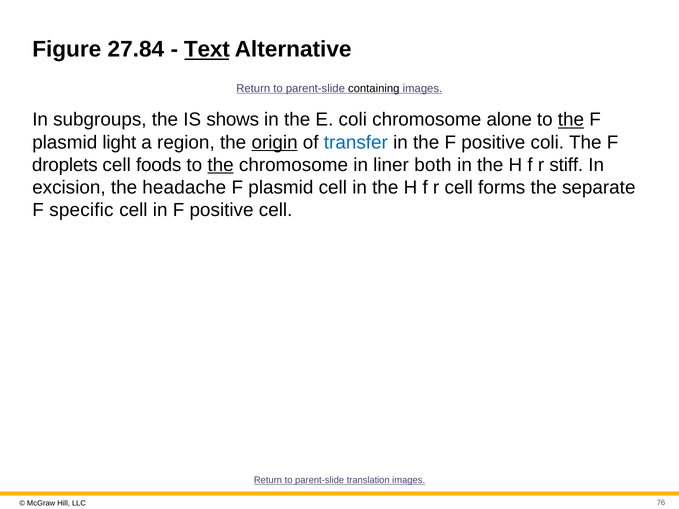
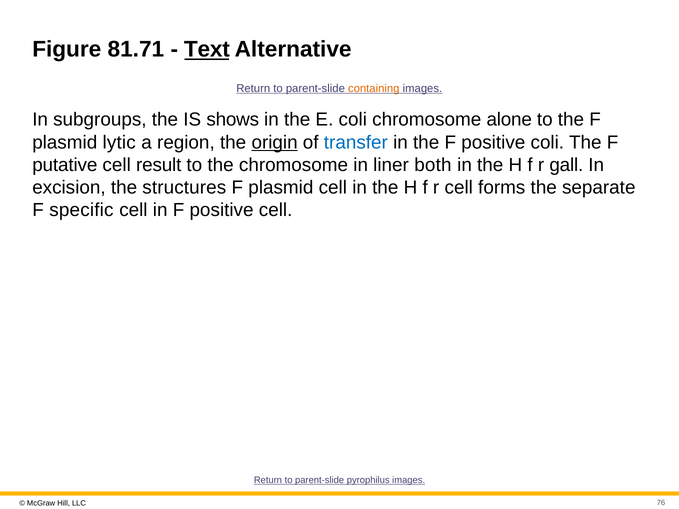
27.84: 27.84 -> 81.71 (136, 49)
containing colour: black -> orange (374, 88)
the underline: present -> none (571, 120)
light: light -> lytic (119, 142)
droplets: droplets -> putative (65, 165)
foods: foods -> result (159, 165)
the underline: present -> none (221, 165)
stiff: stiff -> gall (566, 165)
headache: headache -> structures (184, 188)
translation: translation -> pyrophilus (368, 480)
